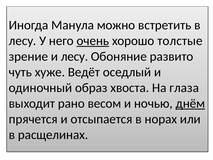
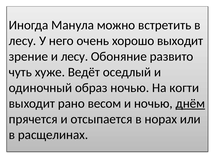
очень underline: present -> none (93, 41)
хорошо толстые: толстые -> выходит (180, 41)
образ хвоста: хвоста -> ночью (130, 88)
глаза: глаза -> когти (184, 88)
